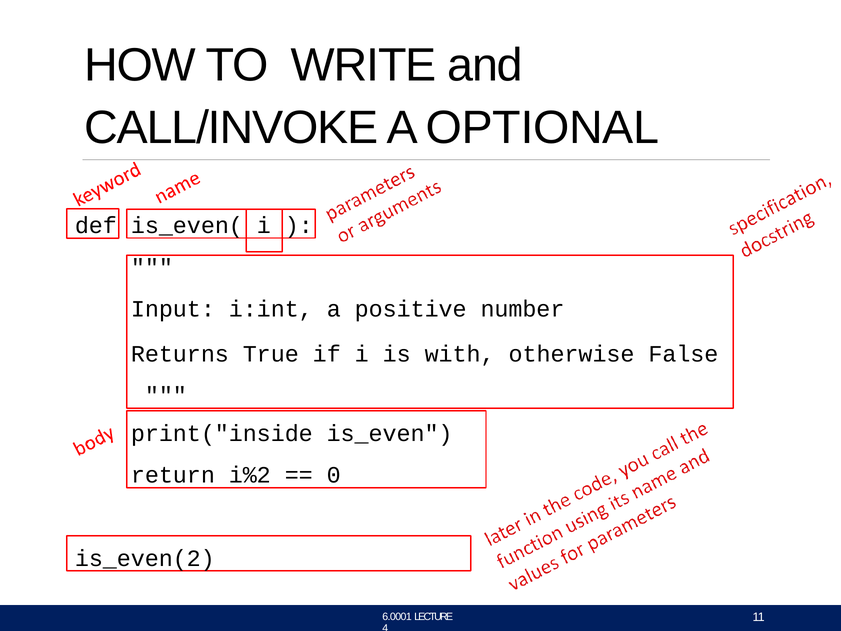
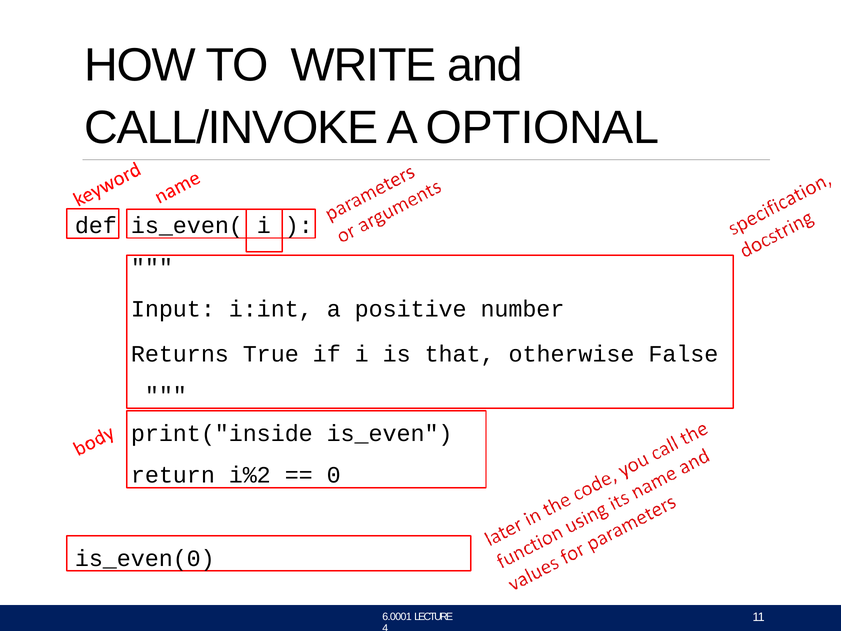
with: with -> that (460, 354)
is_even(2: is_even(2 -> is_even(0 (145, 558)
